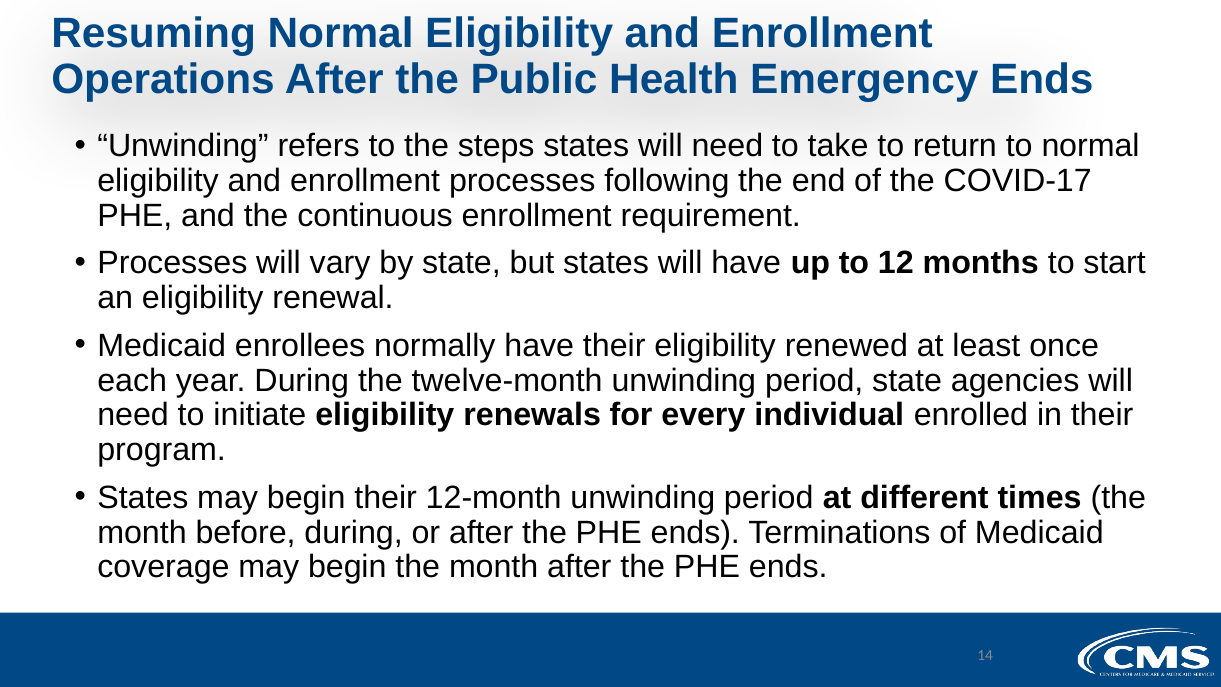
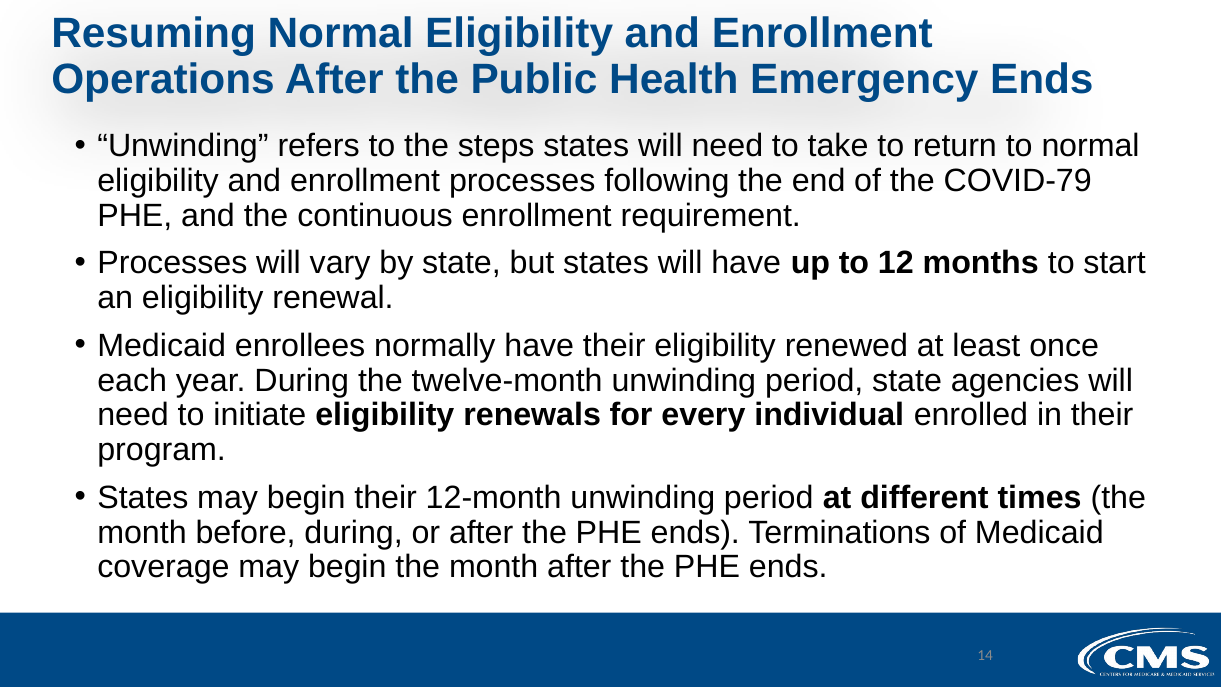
COVID-17: COVID-17 -> COVID-79 (1018, 181)
